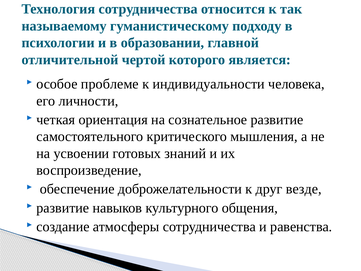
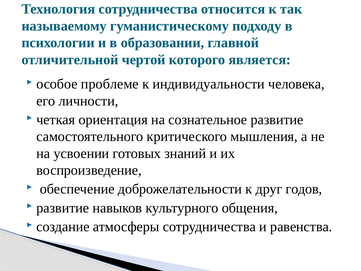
везде: везде -> годов (304, 189)
